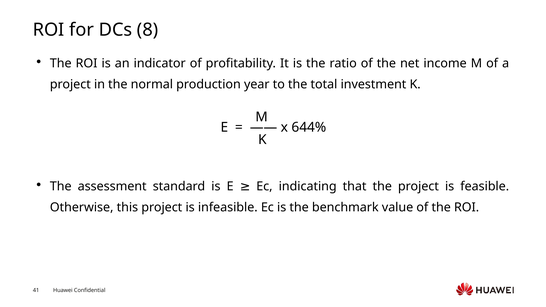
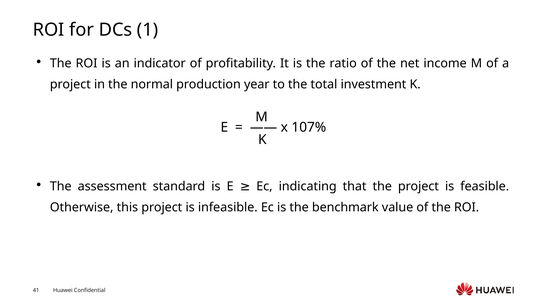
8: 8 -> 1 (148, 30)
644%: 644% -> 107% (309, 127)
